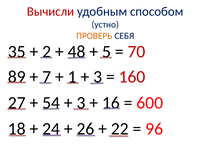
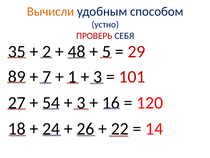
Вычисли colour: red -> orange (51, 11)
ПРОВЕРЬ colour: orange -> red (94, 36)
70: 70 -> 29 (136, 51)
160: 160 -> 101 (132, 77)
600: 600 -> 120 (150, 102)
96: 96 -> 14 (154, 128)
